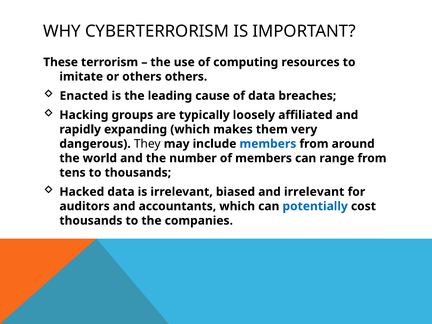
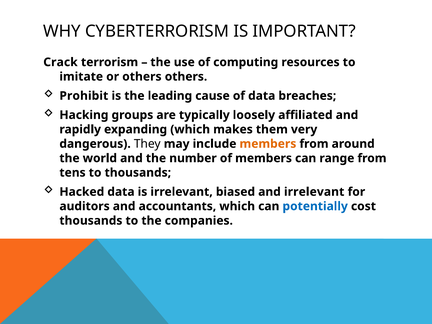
These: These -> Crack (60, 62)
Enacted: Enacted -> Prohibit (84, 96)
members colour: blue -> orange (268, 144)
